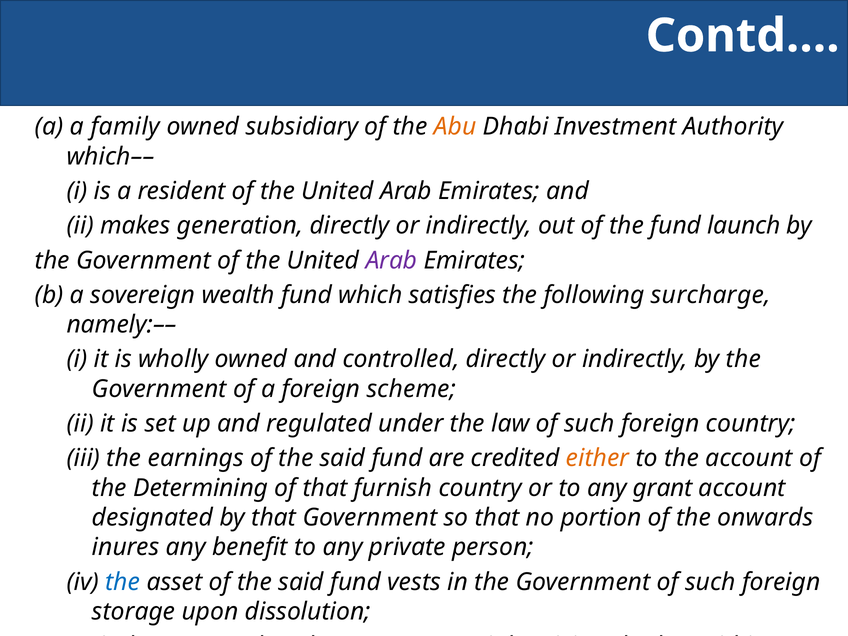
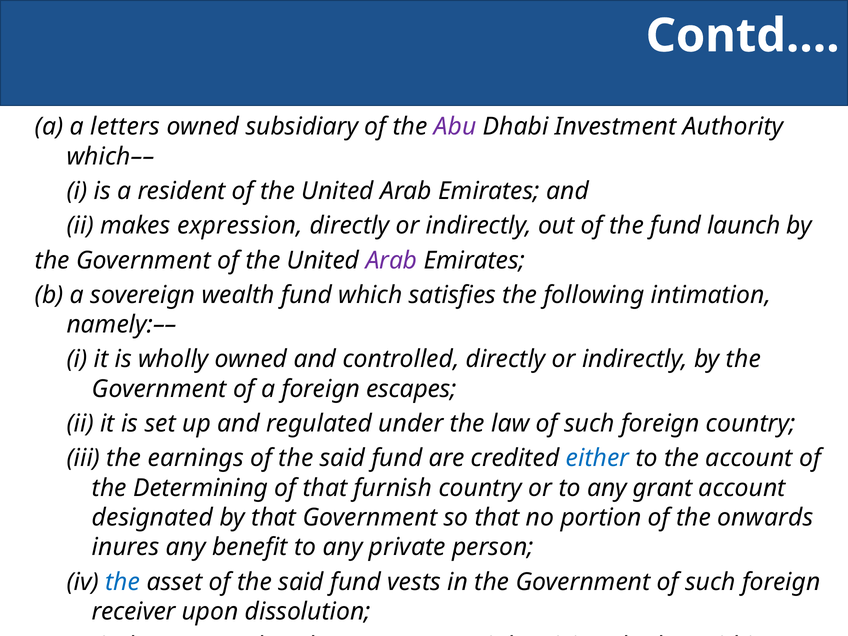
family: family -> letters (125, 127)
Abu colour: orange -> purple (455, 127)
generation: generation -> expression (240, 226)
surcharge: surcharge -> intimation (711, 295)
scheme: scheme -> escapes (412, 389)
either colour: orange -> blue (598, 458)
storage: storage -> receiver (134, 612)
